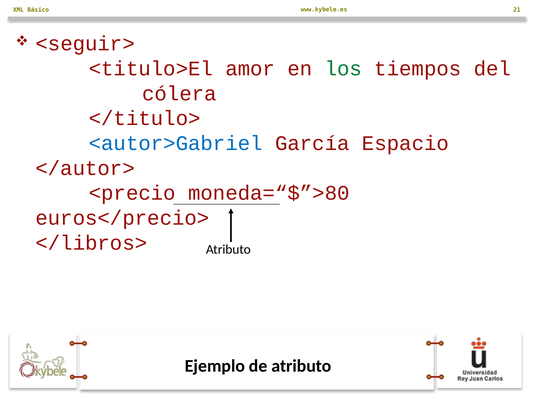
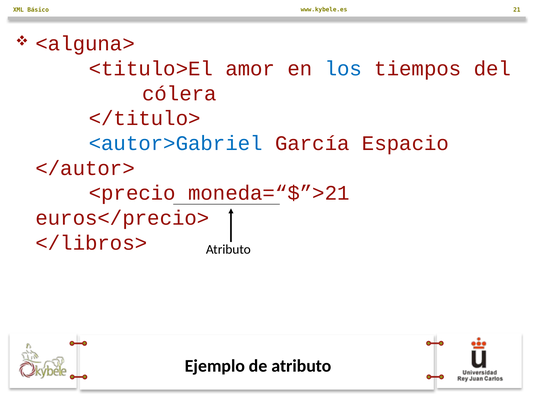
<seguir>: <seguir> -> <alguna> (85, 44)
los colour: green -> blue (343, 69)
moneda=“$”>80: moneda=“$”>80 -> moneda=“$”>21 (269, 193)
